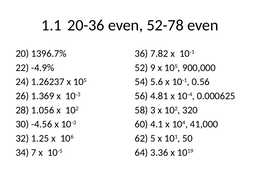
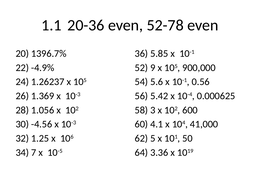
7.82: 7.82 -> 5.85 (159, 54)
4.81: 4.81 -> 5.42 (159, 96)
320: 320 -> 600 (190, 110)
